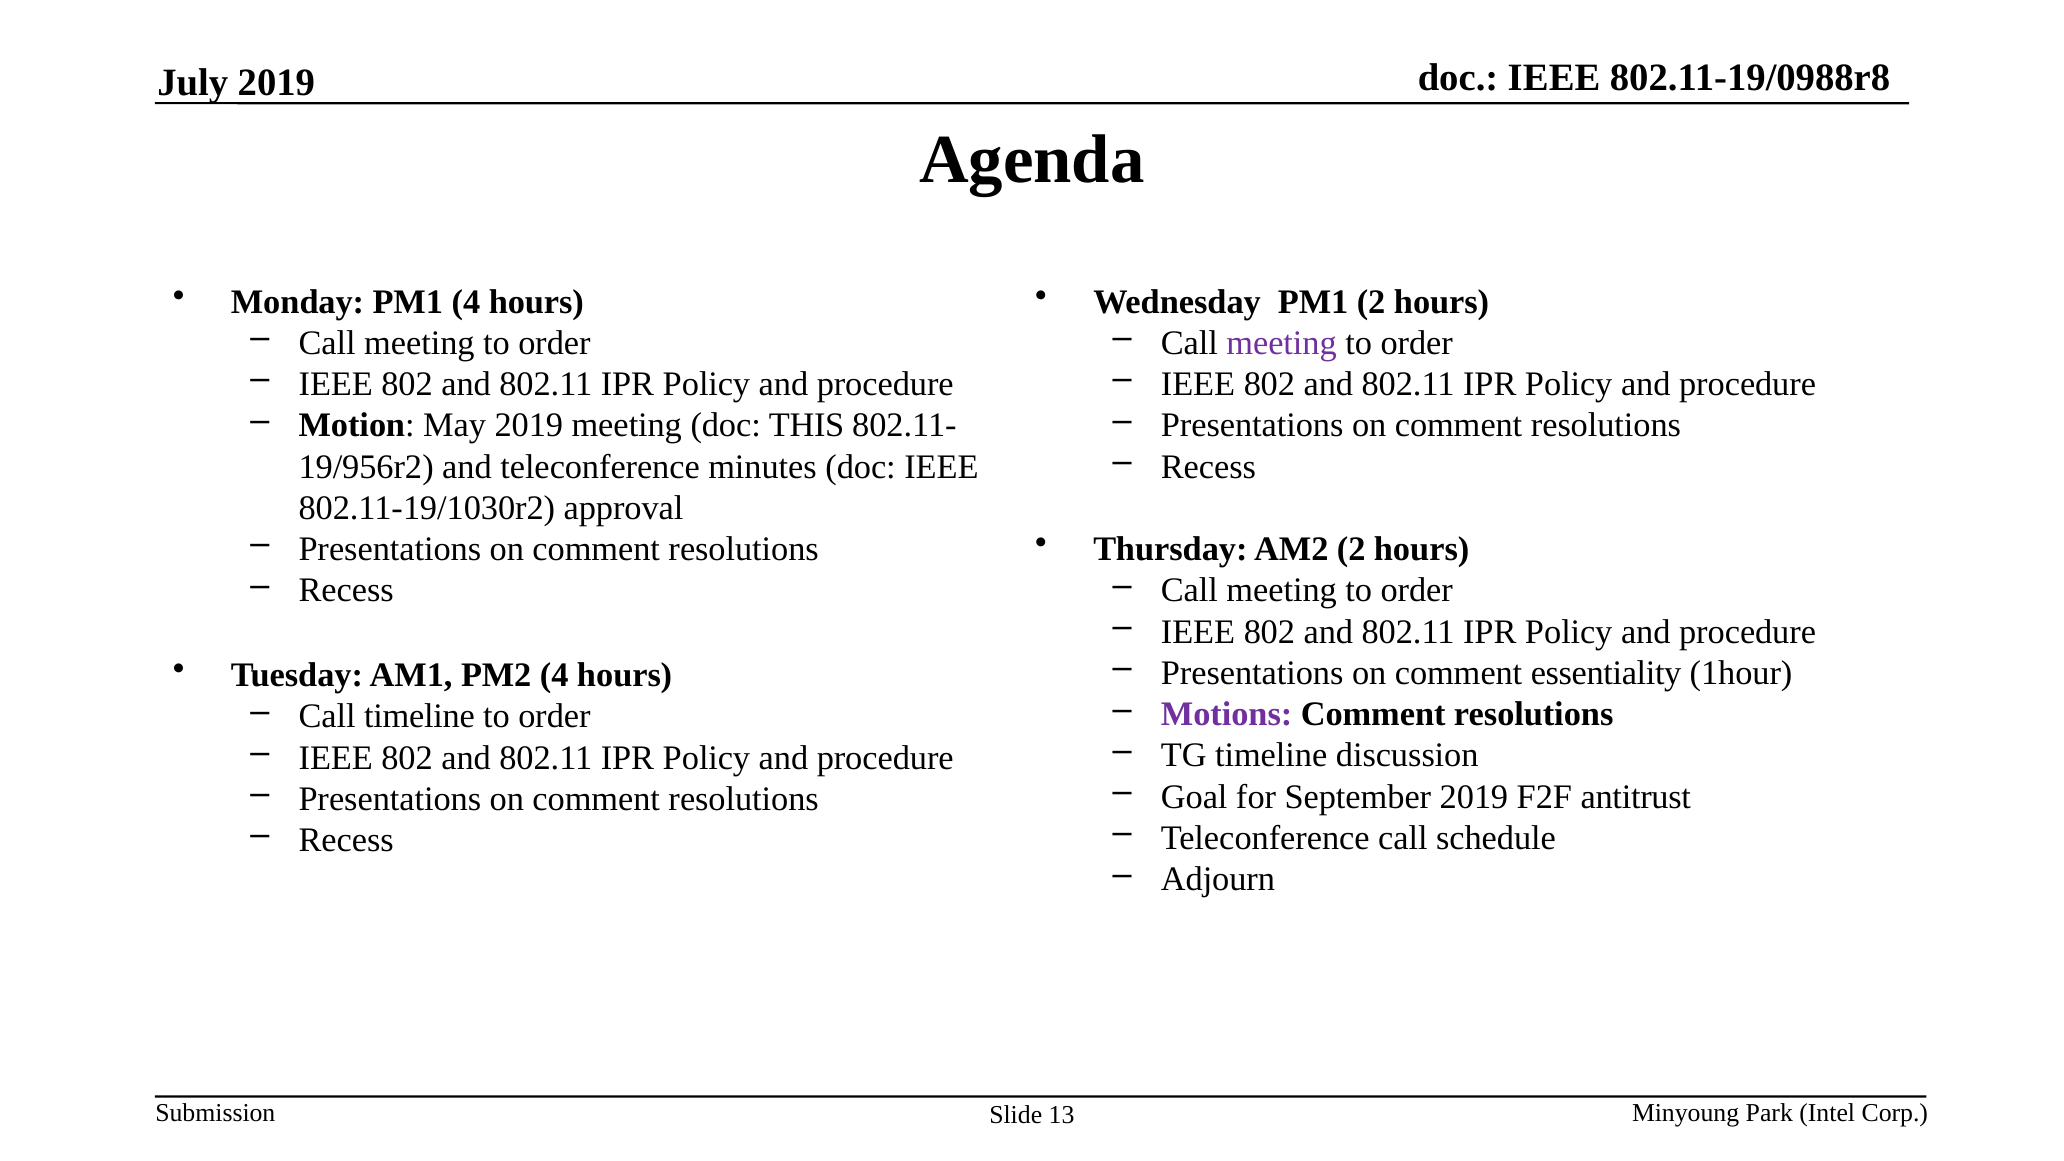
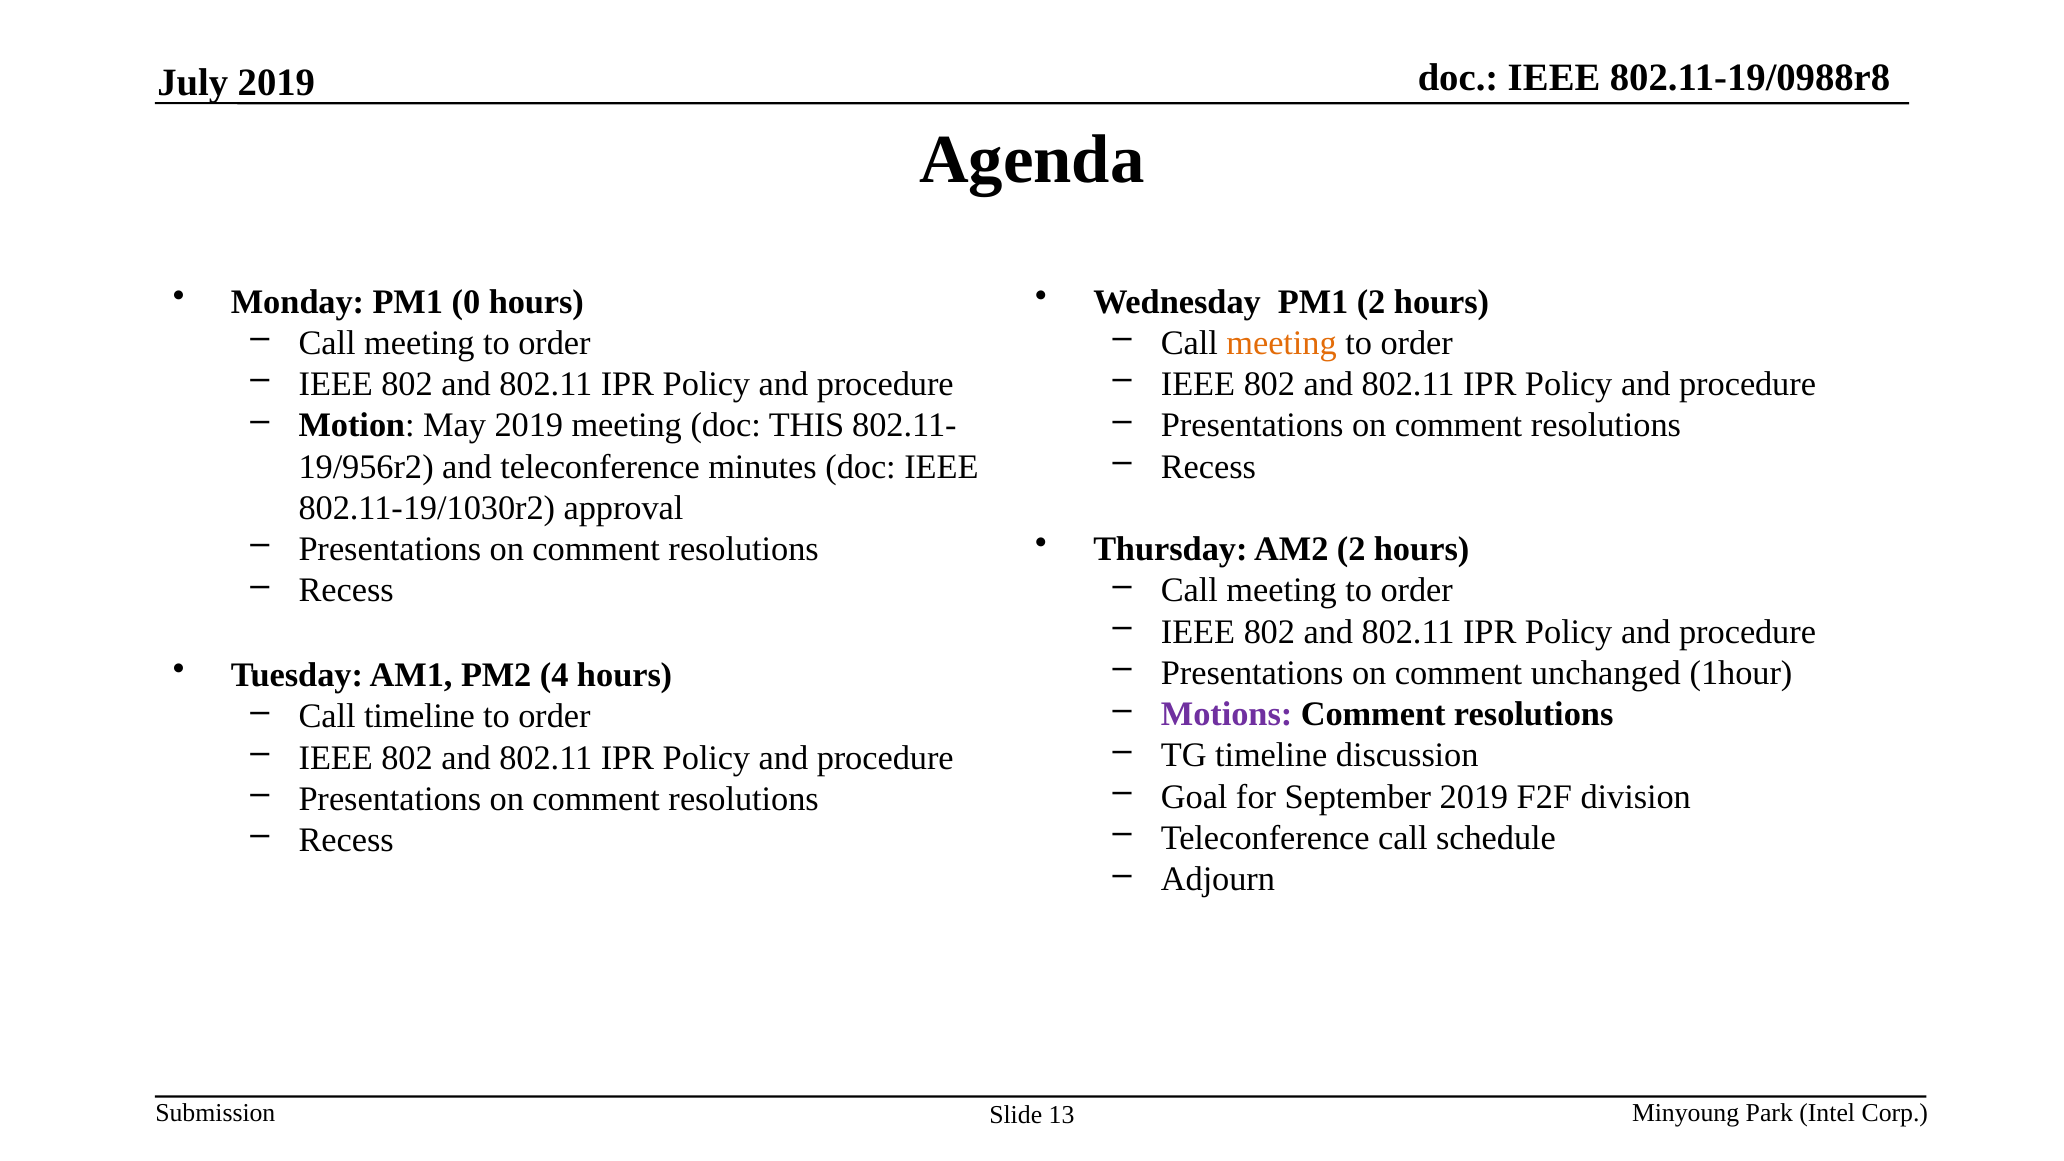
PM1 4: 4 -> 0 (466, 302)
meeting colour: purple -> orange (1282, 343)
essentiality: essentiality -> unchanged (1606, 673)
antitrust: antitrust -> division (1636, 797)
